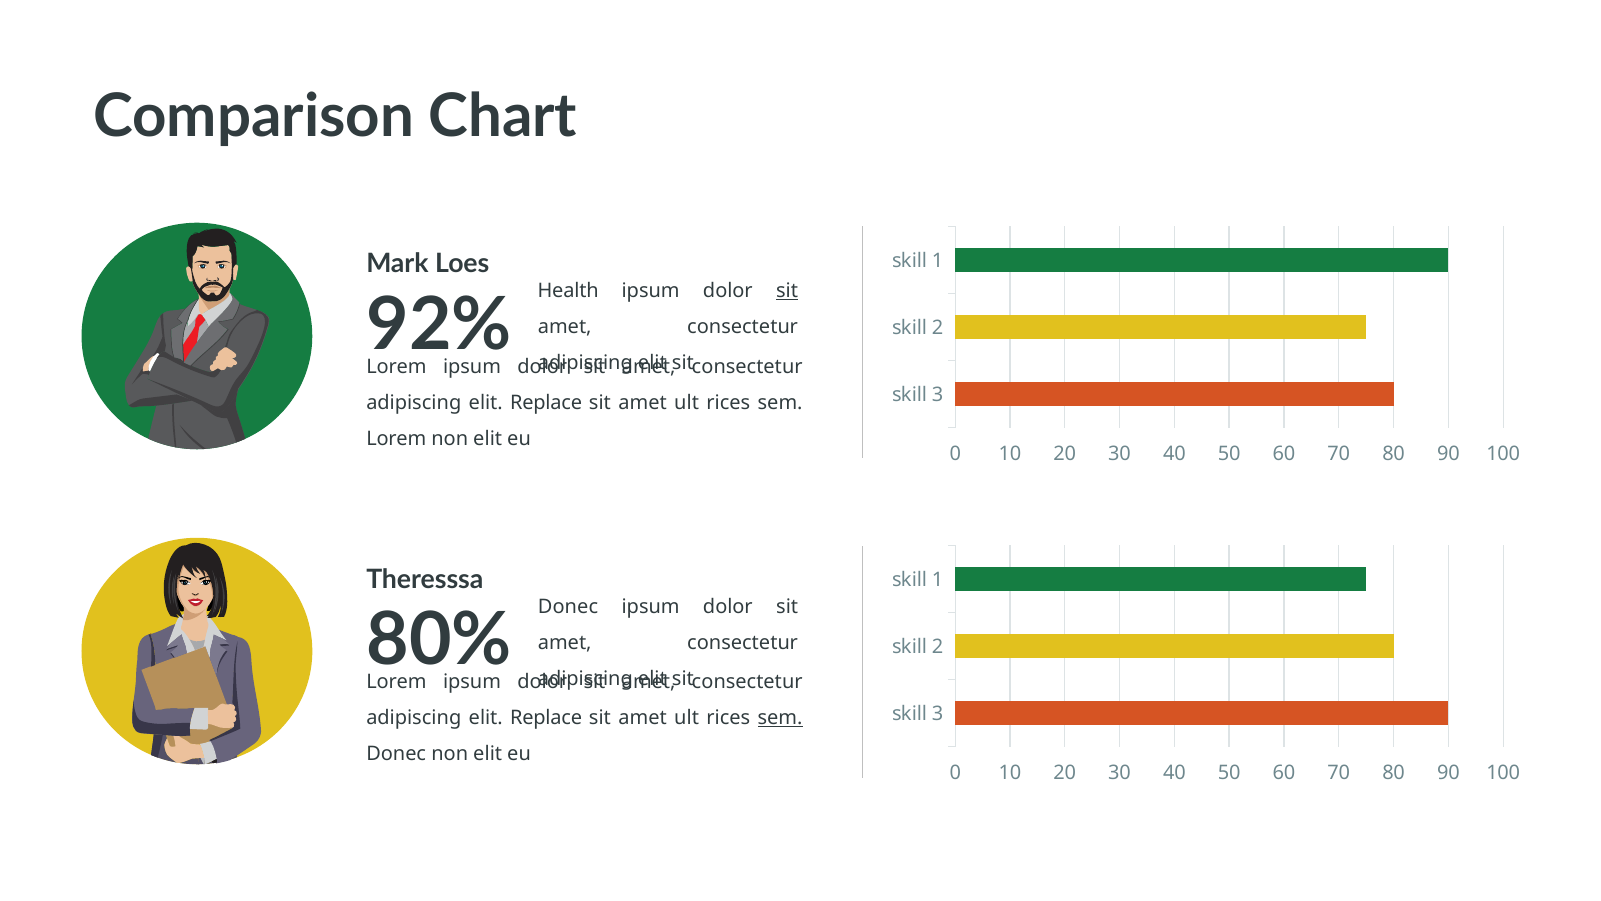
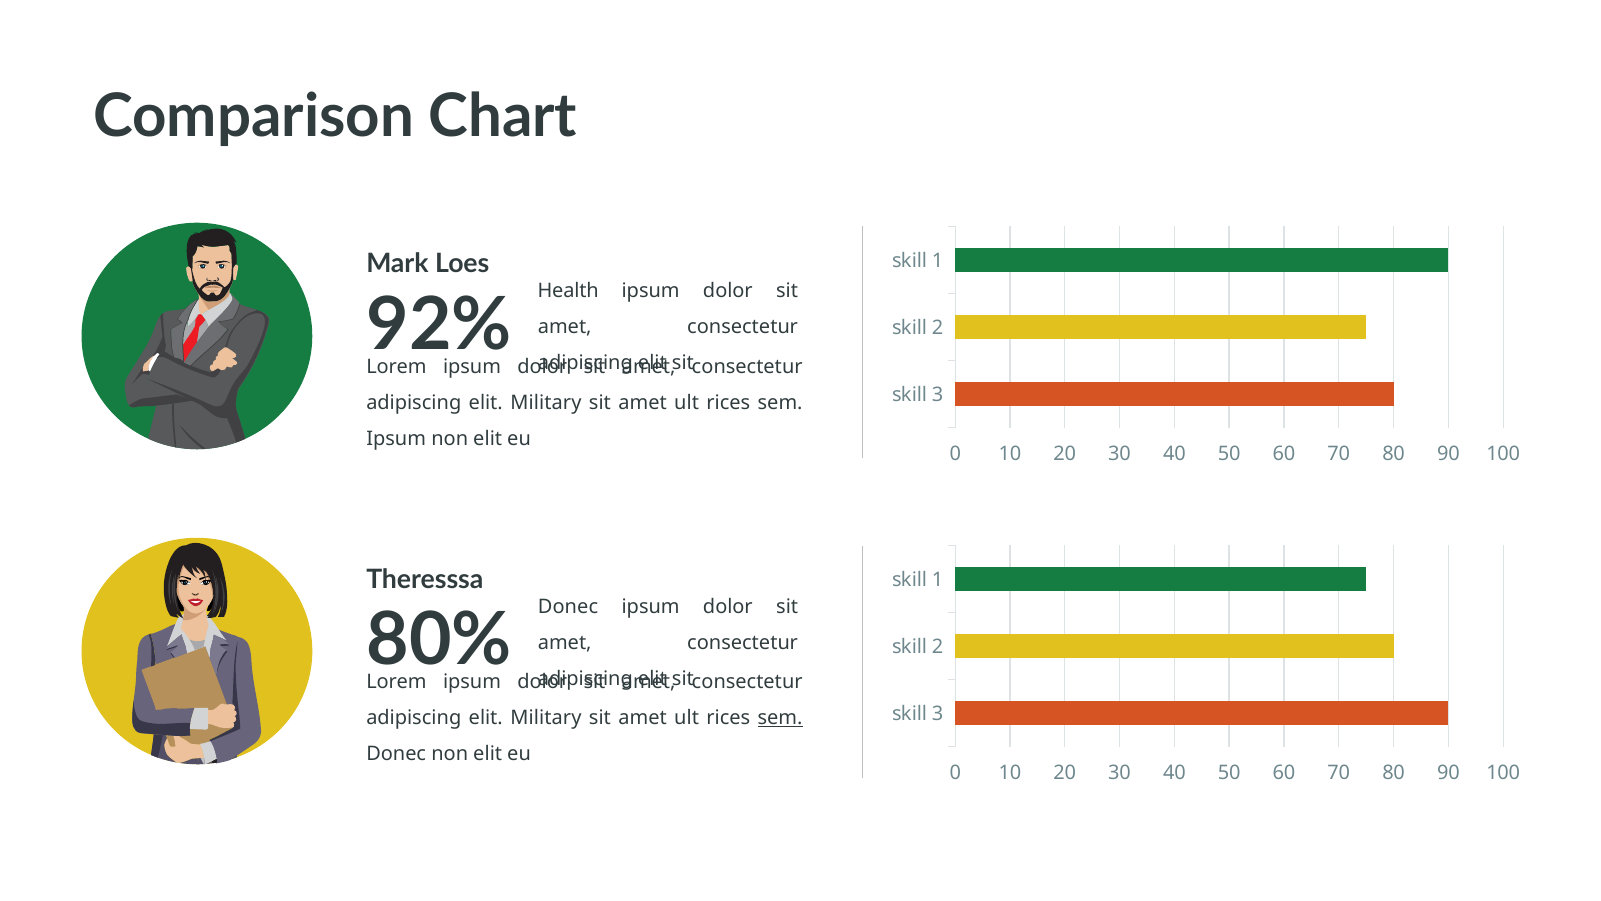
sit underline: present -> none (787, 291)
Replace: Replace -> Military (546, 403)
Lorem: Lorem -> Ipsum (396, 439)
Replace: Replace -> Military (546, 718)
